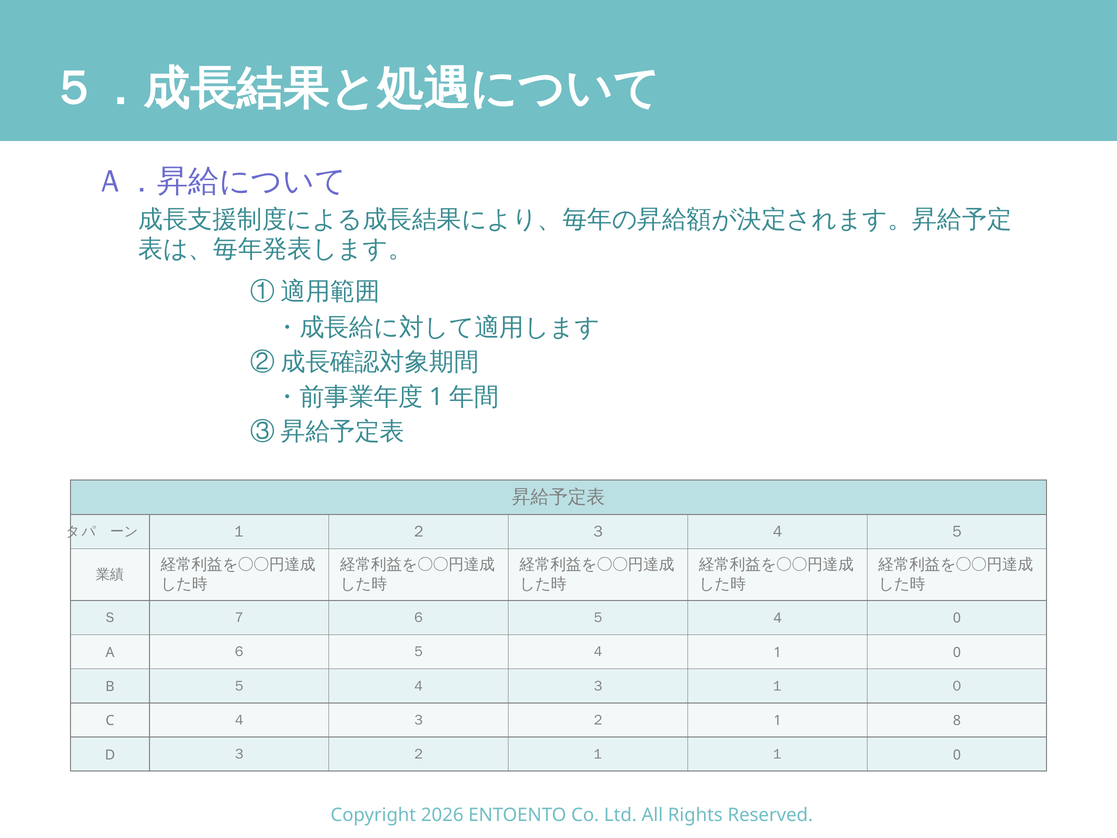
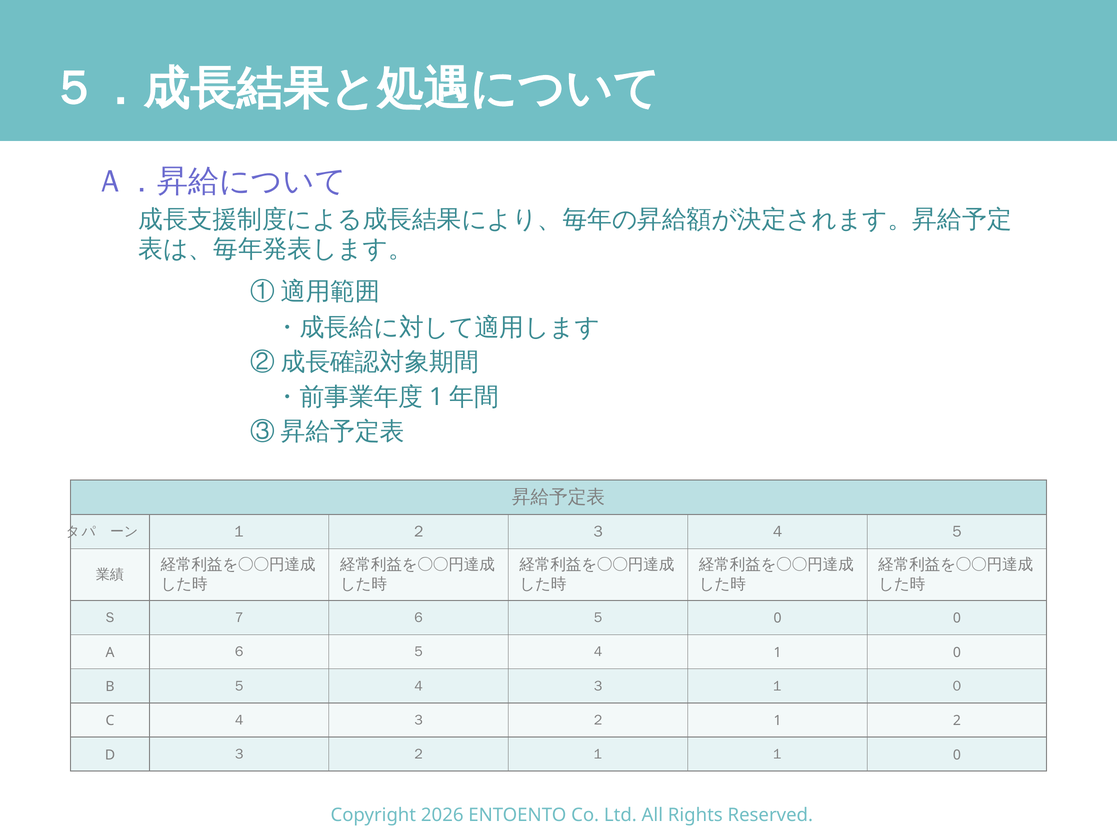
５ 4: 4 -> 0 (778, 618)
8: 8 -> 2 (957, 721)
